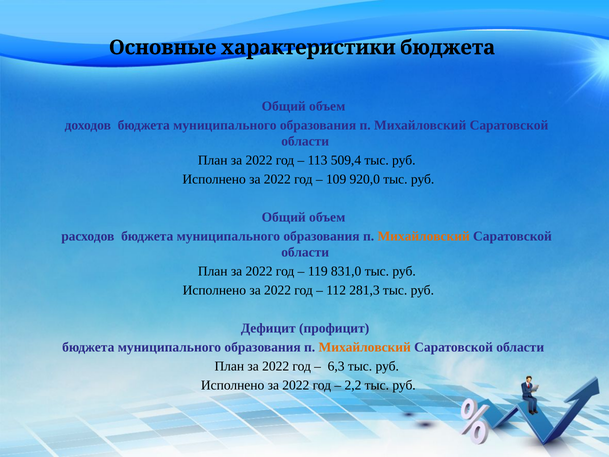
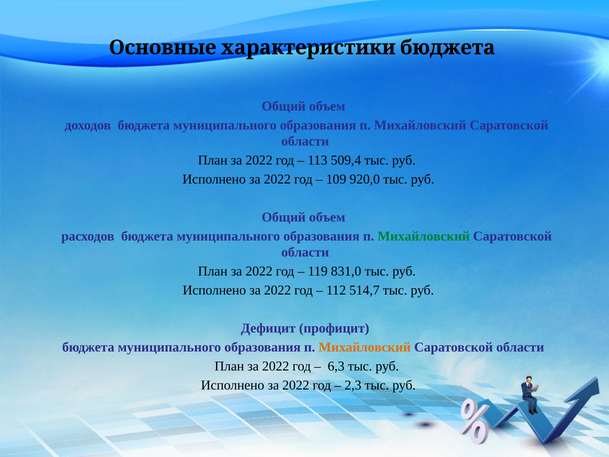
Михайловский colour: orange -> green (424, 236)
281,3: 281,3 -> 514,7 (364, 290)
2,2: 2,2 -> 2,3 (353, 385)
